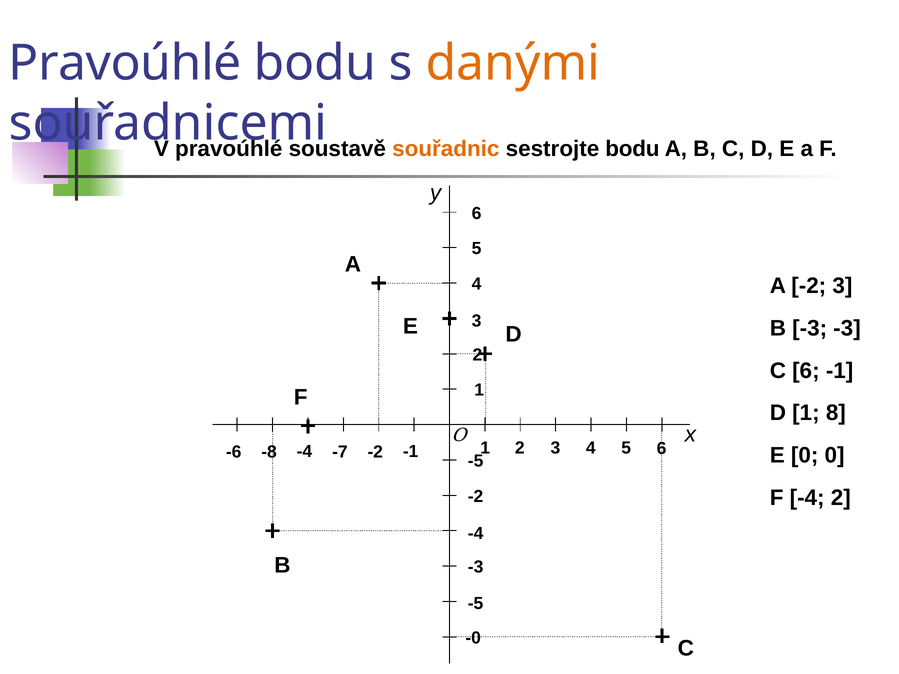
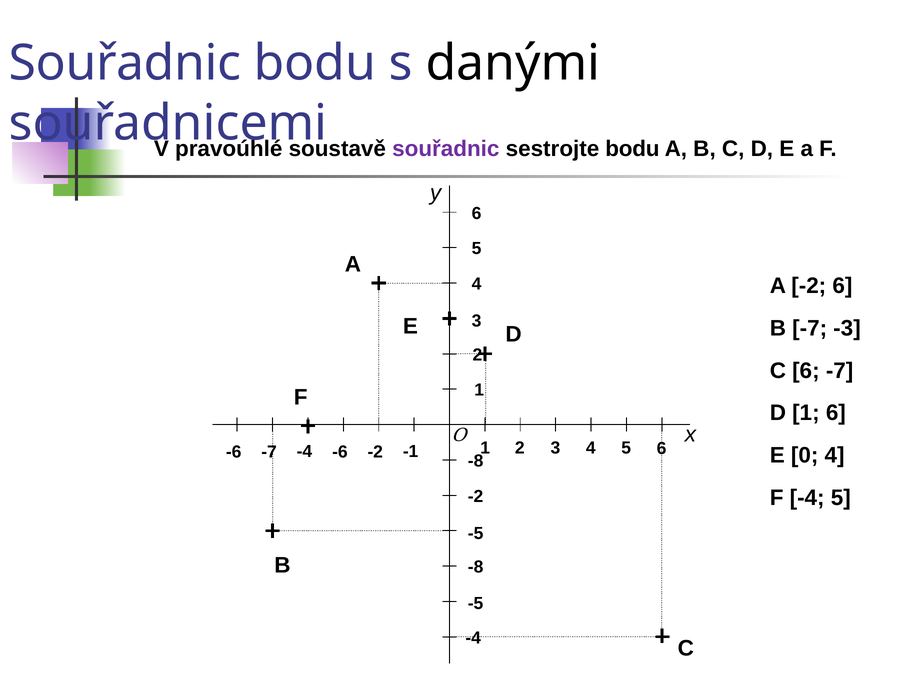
Pravoúhlé: Pravoúhlé -> Souřadnic (125, 63)
danými colour: orange -> black (513, 63)
souřadnic colour: orange -> purple (446, 149)
-2 3: 3 -> 6 (842, 286)
B -3: -3 -> -7 (810, 328)
6 -1: -1 -> -7 (840, 371)
1 8: 8 -> 6 (836, 413)
-6 -8: -8 -> -7 (269, 452)
-4 -7: -7 -> -6 (340, 452)
0 0: 0 -> 4 (835, 456)
-5: -5 -> -8 (476, 461)
-4 2: 2 -> 5 (841, 498)
-4: -4 -> -5 (476, 534)
-3: -3 -> -8 (476, 567)
-0: -0 -> -4 (473, 638)
